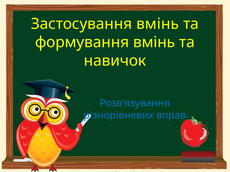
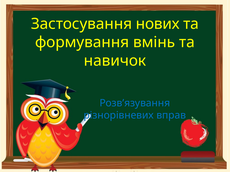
Застосування вмінь: вмінь -> нових (158, 24)
